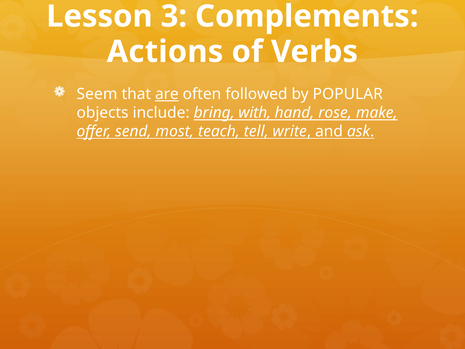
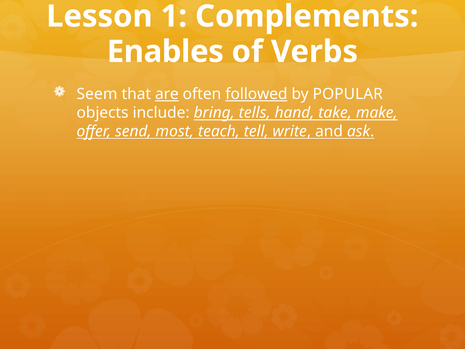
3: 3 -> 1 (174, 16)
Actions: Actions -> Enables (165, 52)
followed underline: none -> present (256, 94)
with: with -> tells (255, 113)
rose: rose -> take (335, 113)
